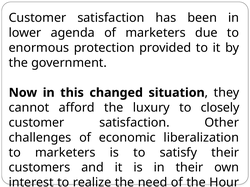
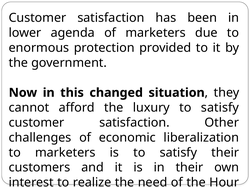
luxury to closely: closely -> satisfy (220, 108)
